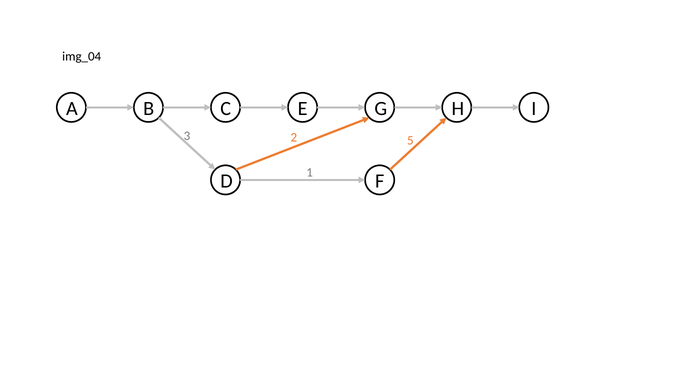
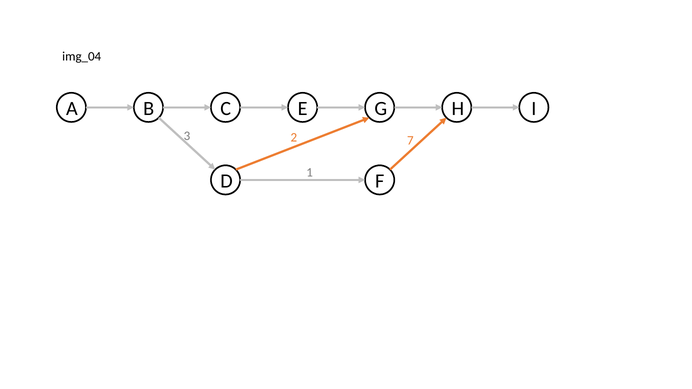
5: 5 -> 7 (410, 141)
